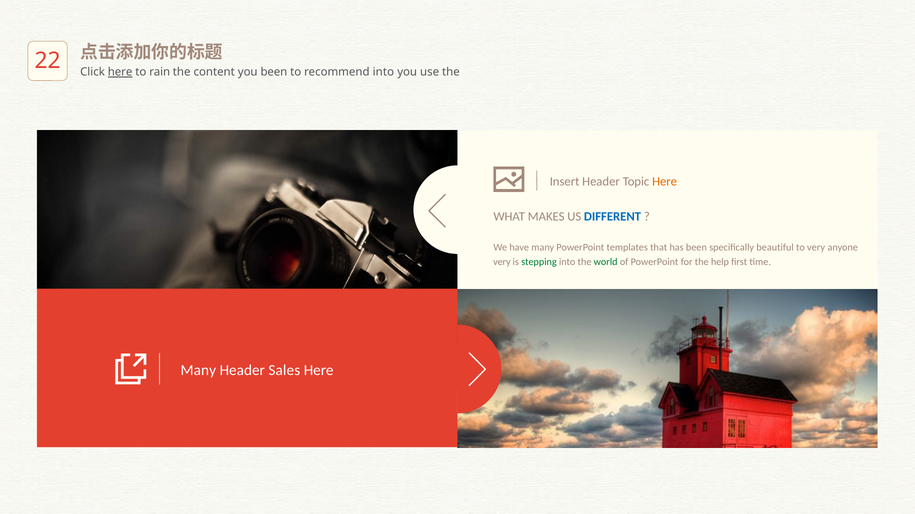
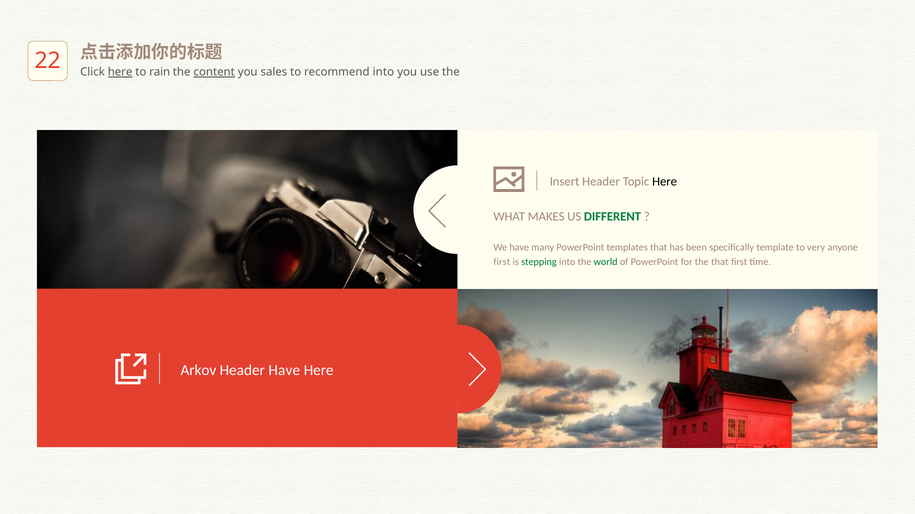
content underline: none -> present (214, 72)
you been: been -> sales (274, 72)
Here colour: orange -> black (665, 182)
DIFFERENT colour: blue -> green (612, 217)
beautiful: beautiful -> template (775, 248)
very: very -> first (502, 262)
the help: help -> that (720, 262)
Many: Many -> Arkov (198, 371)
Header Sales: Sales -> Have (284, 371)
